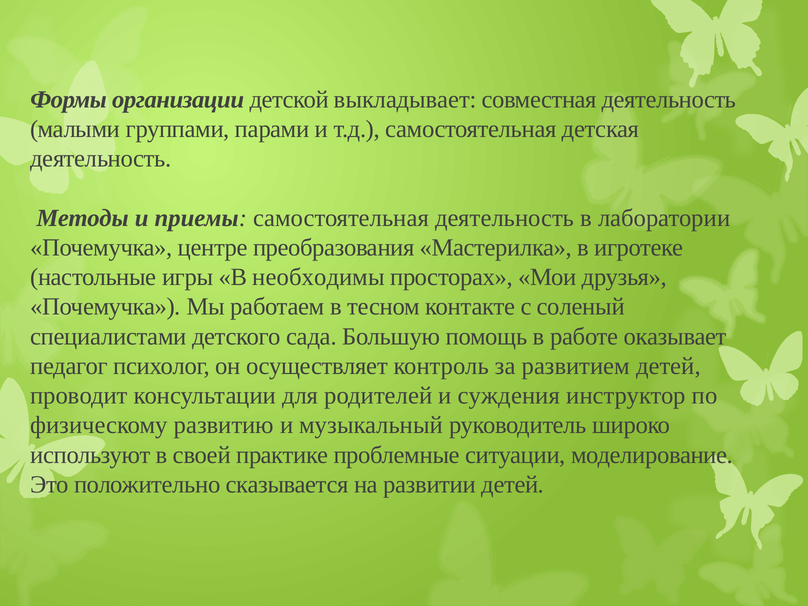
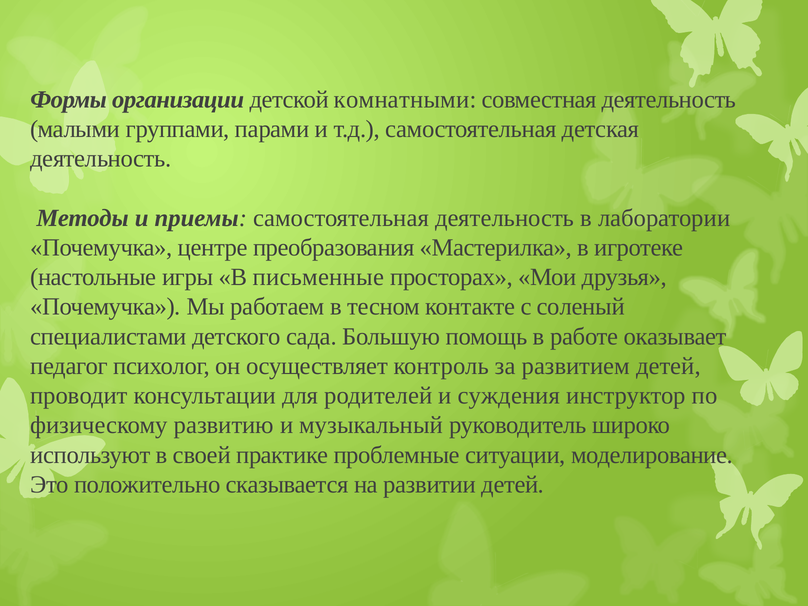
выкладывает: выкладывает -> комнатными (405, 99)
необходимы: необходимы -> письменные (318, 277)
